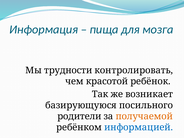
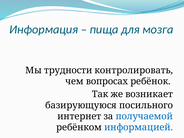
красотой: красотой -> вопросах (107, 81)
родители: родители -> интернет (79, 116)
получаемой colour: orange -> blue (144, 116)
